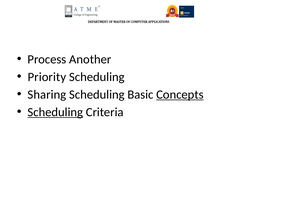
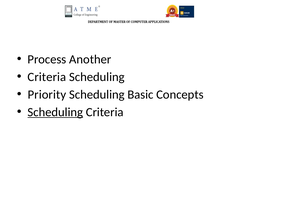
Priority: Priority -> Criteria (47, 77)
Sharing: Sharing -> Priority (47, 95)
Concepts underline: present -> none (180, 95)
